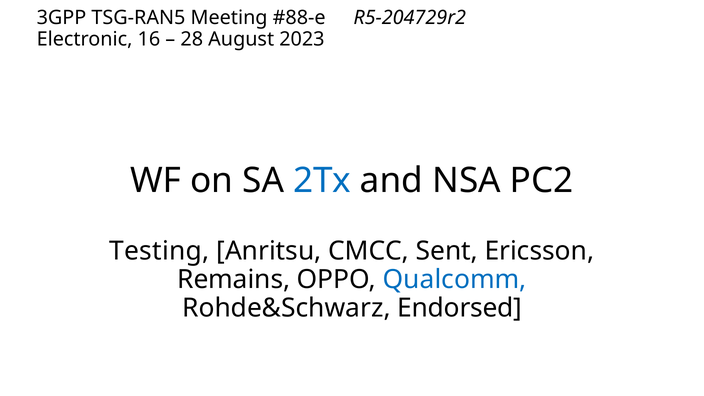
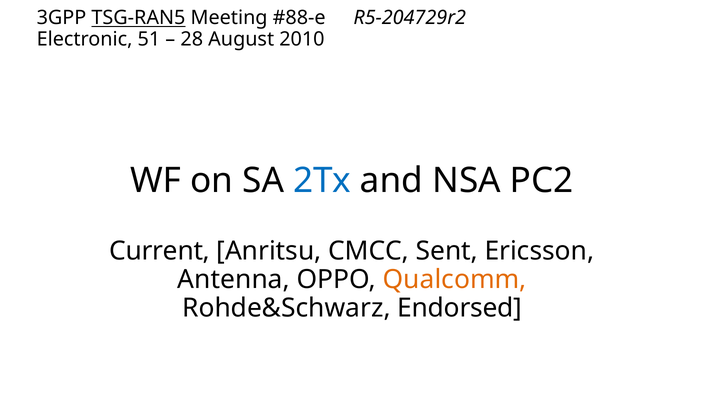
TSG-RAN5 underline: none -> present (138, 18)
16: 16 -> 51 (149, 39)
2023: 2023 -> 2010 (302, 39)
Testing: Testing -> Current (160, 251)
Remains: Remains -> Antenna (234, 280)
Qualcomm colour: blue -> orange (455, 280)
